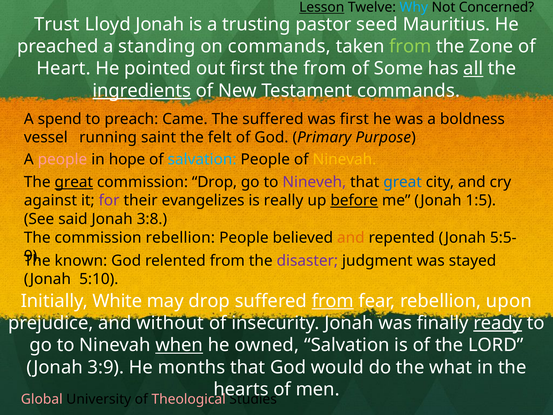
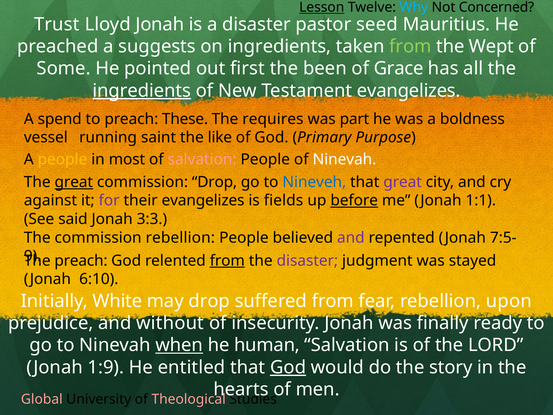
a trusting: trusting -> disaster (256, 24)
standing: standing -> suggests (157, 46)
on commands: commands -> ingredients (279, 46)
Zone: Zone -> Wept (491, 46)
Heart: Heart -> Some (64, 69)
the from: from -> been (325, 69)
Some: Some -> Grace (399, 69)
all underline: present -> none (473, 69)
Testament commands: commands -> evangelizes (409, 91)
Came: Came -> These (185, 119)
The suffered: suffered -> requires (273, 119)
was first: first -> part (354, 119)
felt: felt -> like (220, 137)
people colour: pink -> yellow (62, 159)
hope: hope -> most (127, 159)
salvation colour: light blue -> pink (202, 159)
Ninevah colour: yellow -> white (344, 159)
Nineveh colour: purple -> blue (314, 182)
great colour: blue -> purple (403, 182)
really: really -> fields (284, 200)
1:5: 1:5 -> 1:1 (481, 200)
3:8: 3:8 -> 3:3 (152, 219)
and colour: orange -> purple (351, 238)
5:5-: 5:5- -> 7:5- (503, 238)
known: known -> preach (81, 261)
from underline: none -> present (227, 261)
5:10: 5:10 -> 6:10 (99, 279)
from underline: present -> none (333, 301)
ready underline: present -> none (498, 323)
owned: owned -> human (267, 345)
3:9: 3:9 -> 1:9 (106, 367)
months: months -> entitled (192, 367)
God underline: none -> present (288, 367)
what: what -> story (451, 367)
